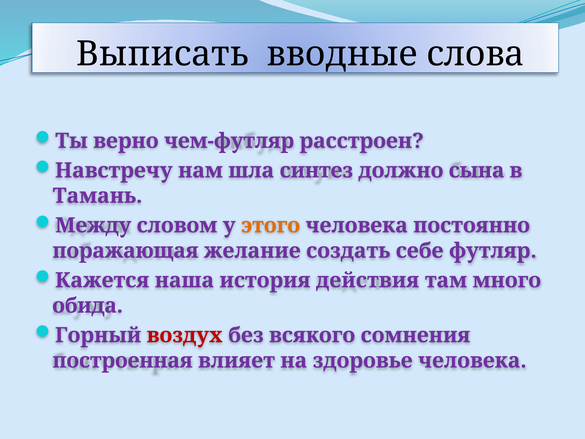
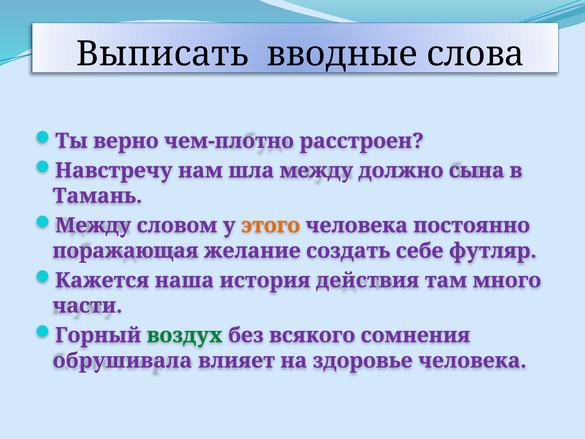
чем-футляр: чем-футляр -> чем-плотно (229, 141)
шла синтез: синтез -> между (316, 170)
обида: обида -> части (87, 305)
воздух colour: red -> green (185, 335)
построенная: построенная -> обрушивала (122, 360)
